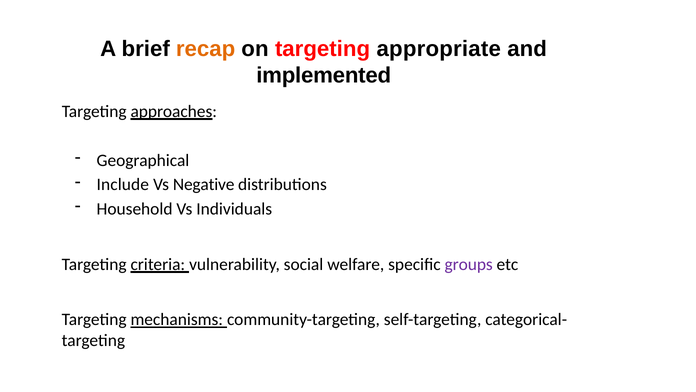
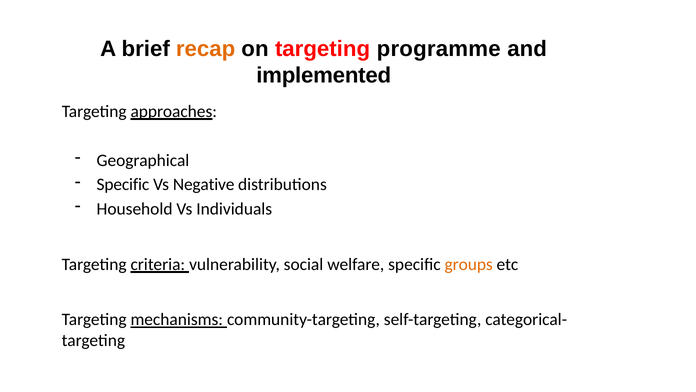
appropriate: appropriate -> programme (439, 49)
Include: Include -> Specific (123, 184)
groups colour: purple -> orange (469, 264)
